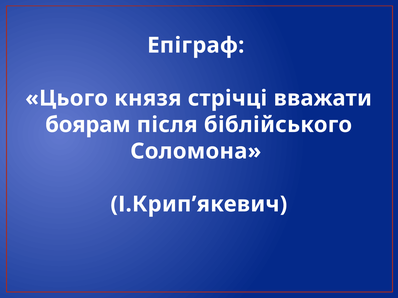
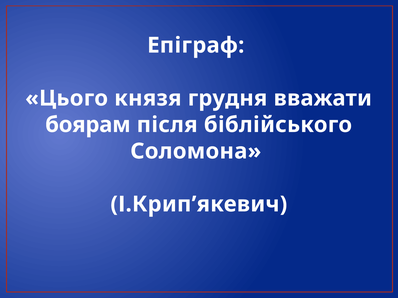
стрічці: стрічці -> грудня (228, 98)
